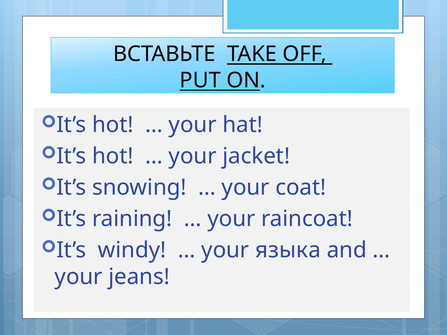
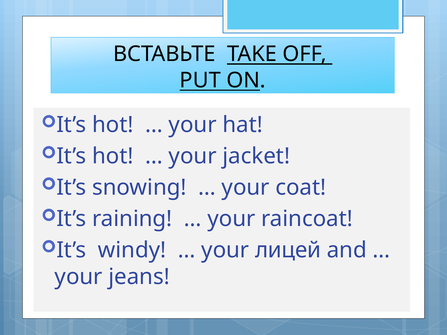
языка: языка -> лицей (288, 250)
